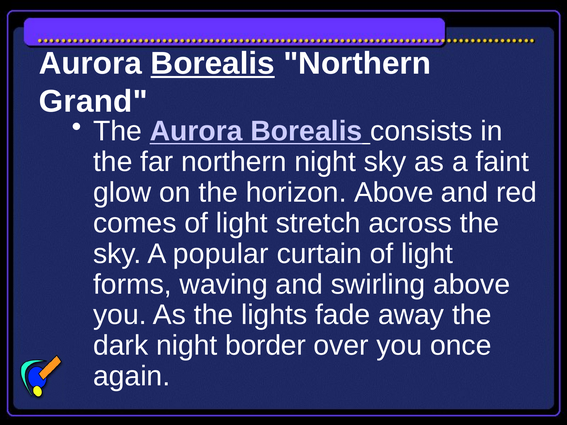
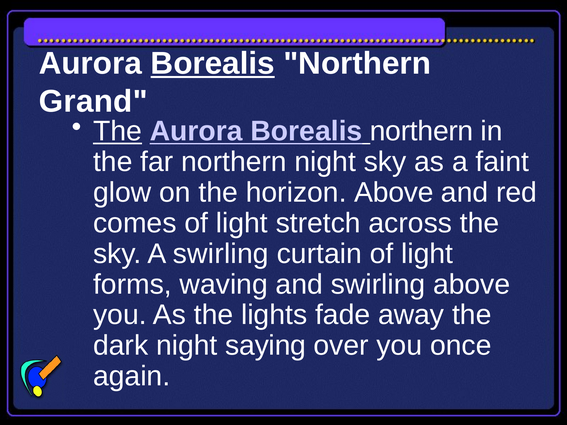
The underline: none -> present (118, 131)
consists: consists -> northern (422, 131)
A popular: popular -> swirling (221, 254)
border: border -> saying (266, 346)
